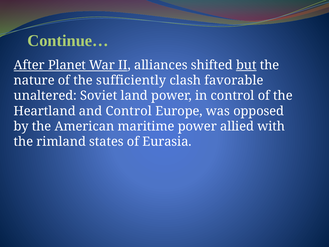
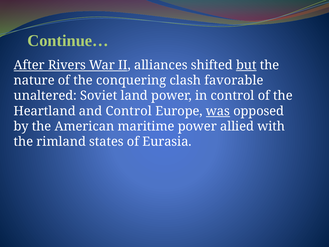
Planet: Planet -> Rivers (67, 65)
sufficiently: sufficiently -> conquering (131, 80)
was underline: none -> present (218, 111)
